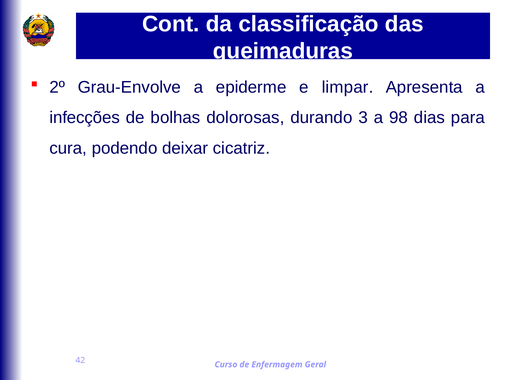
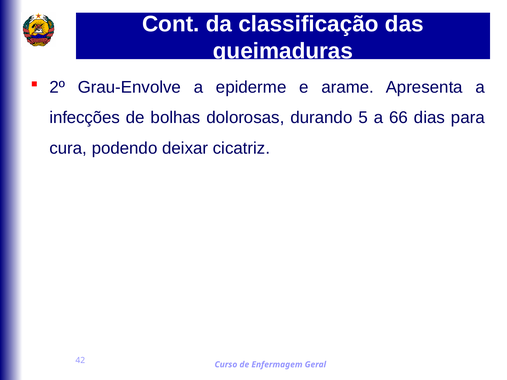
limpar: limpar -> arame (348, 87)
3: 3 -> 5 (363, 118)
98: 98 -> 66 (399, 118)
